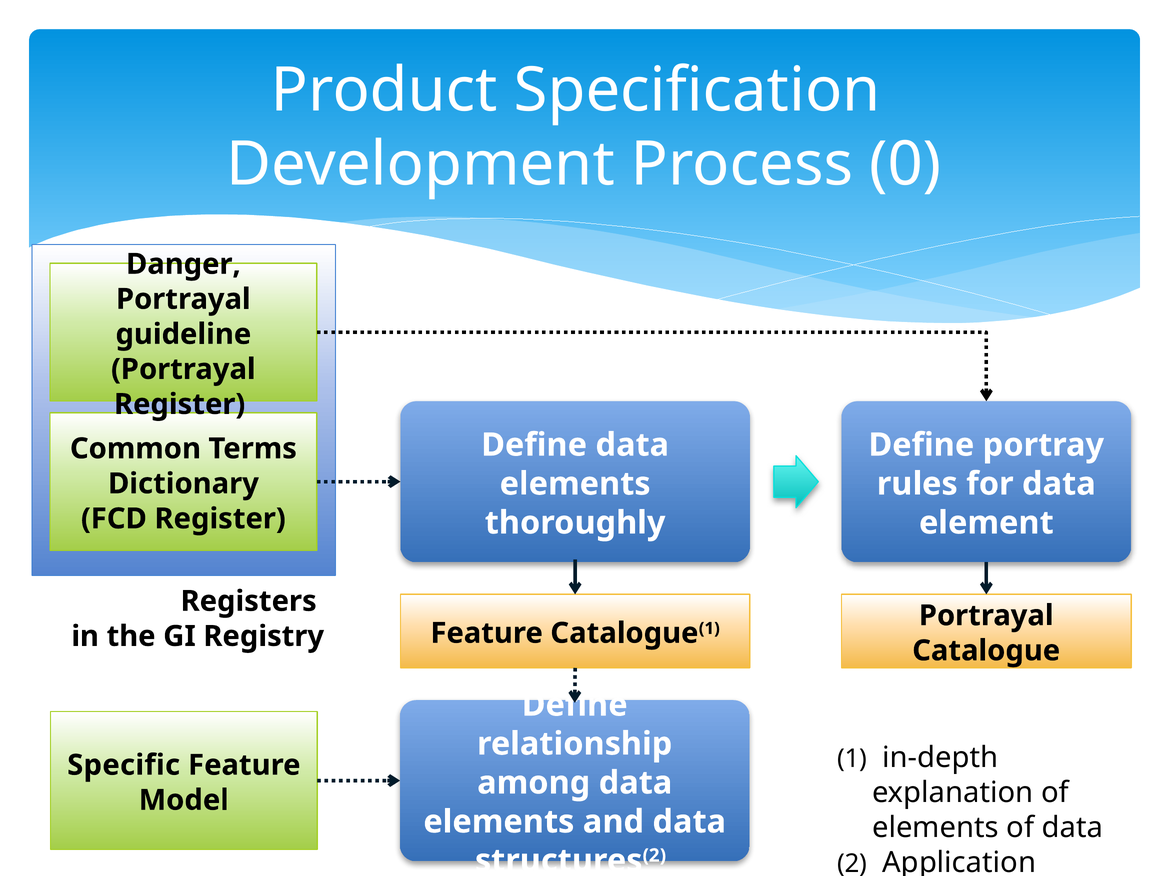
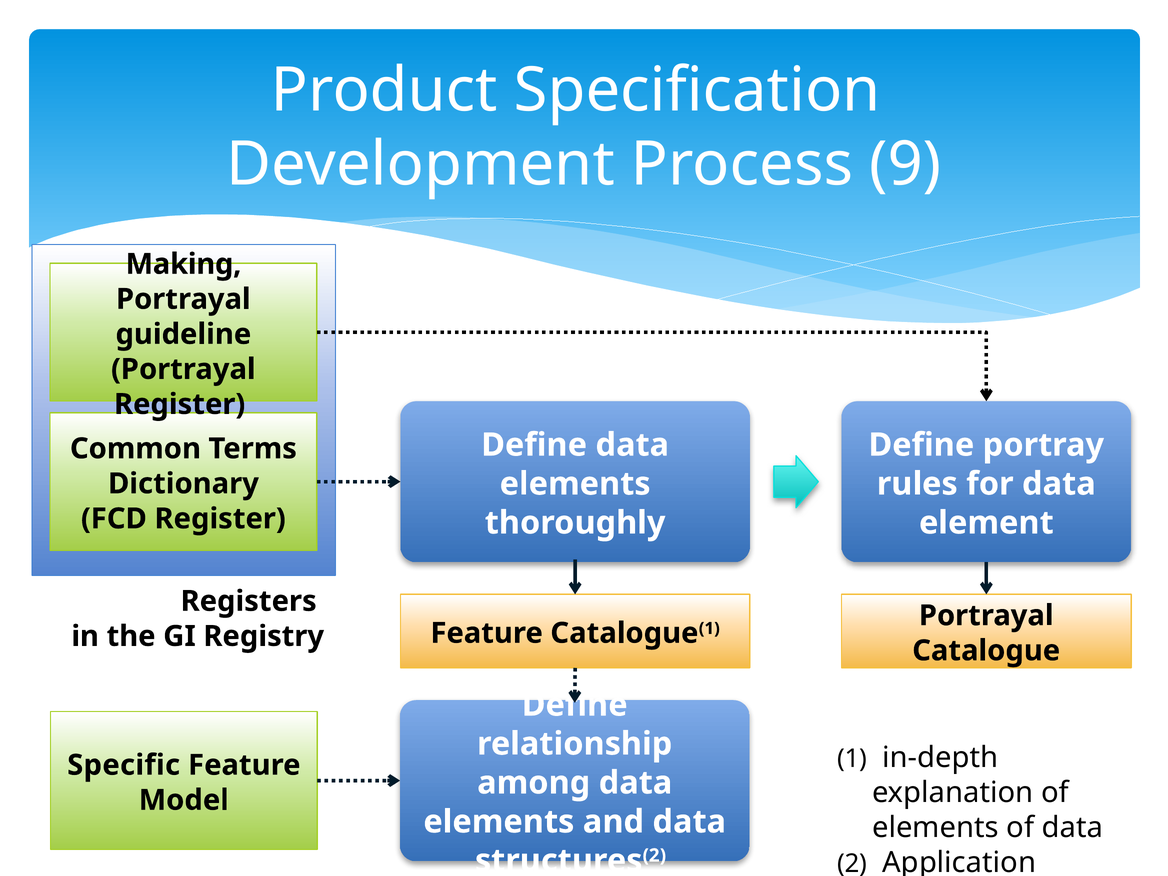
0: 0 -> 9 (905, 165)
Danger: Danger -> Making (183, 264)
